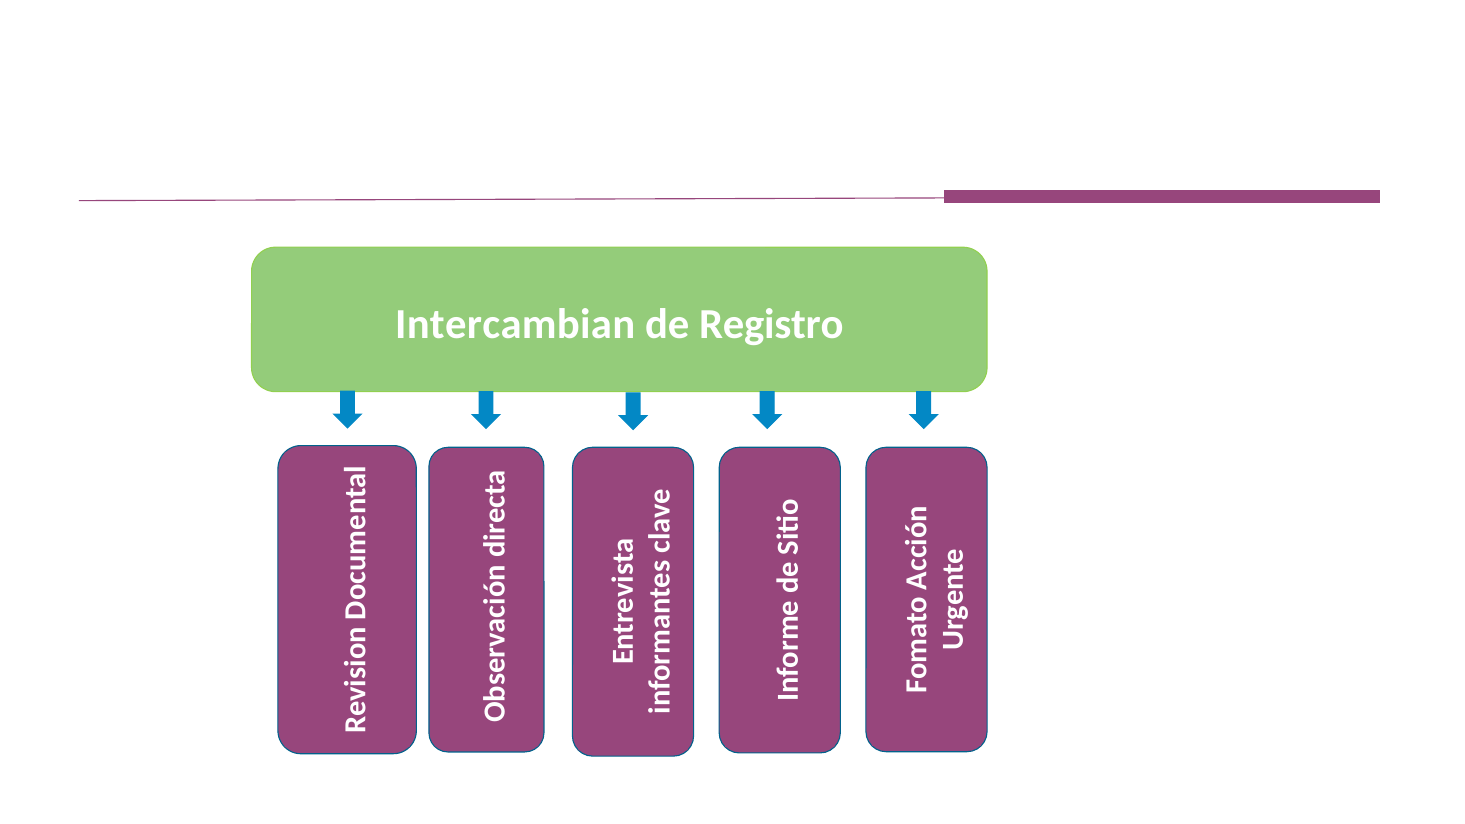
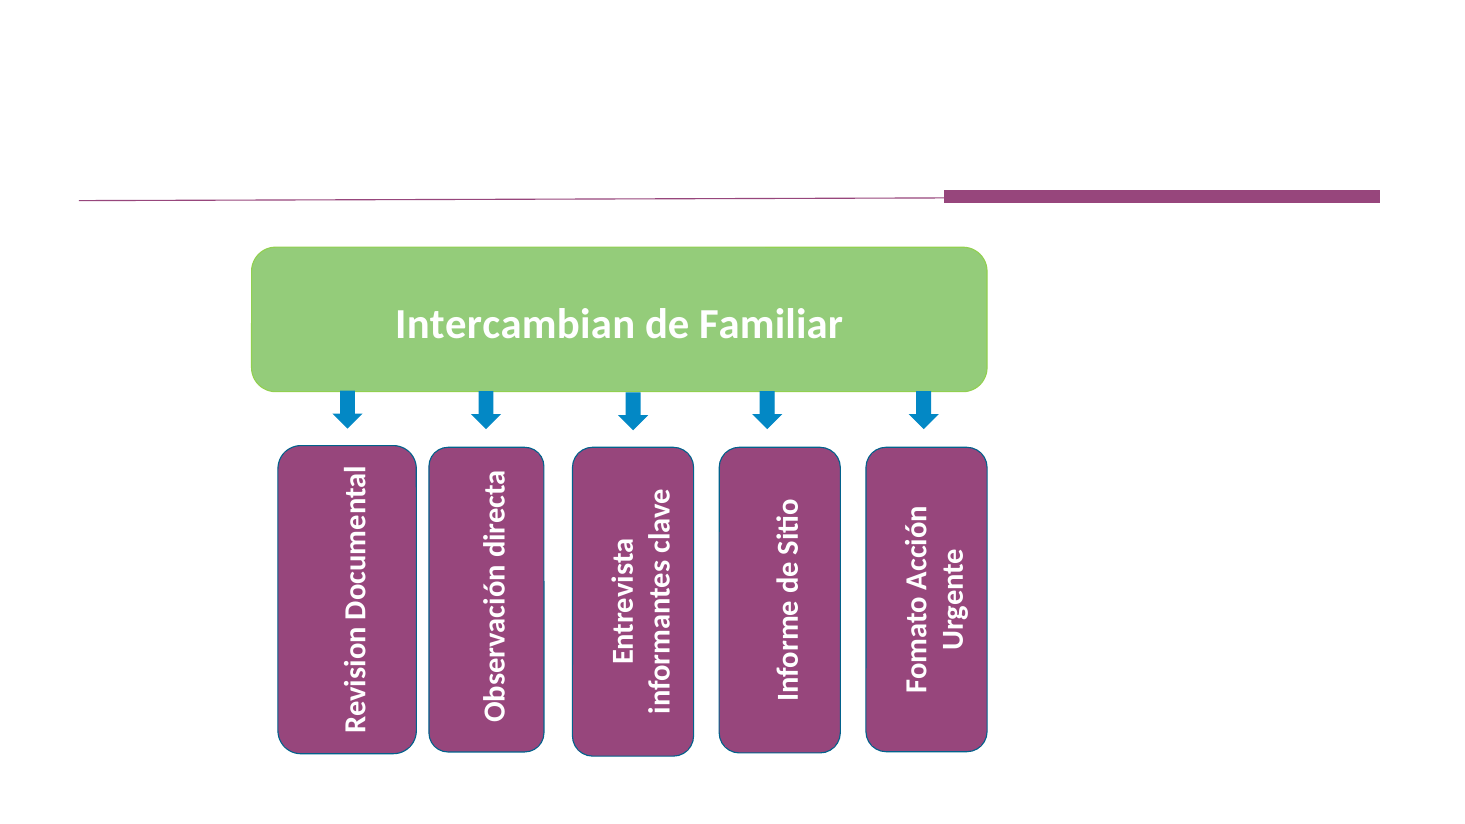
Registro: Registro -> Familiar (771, 324)
